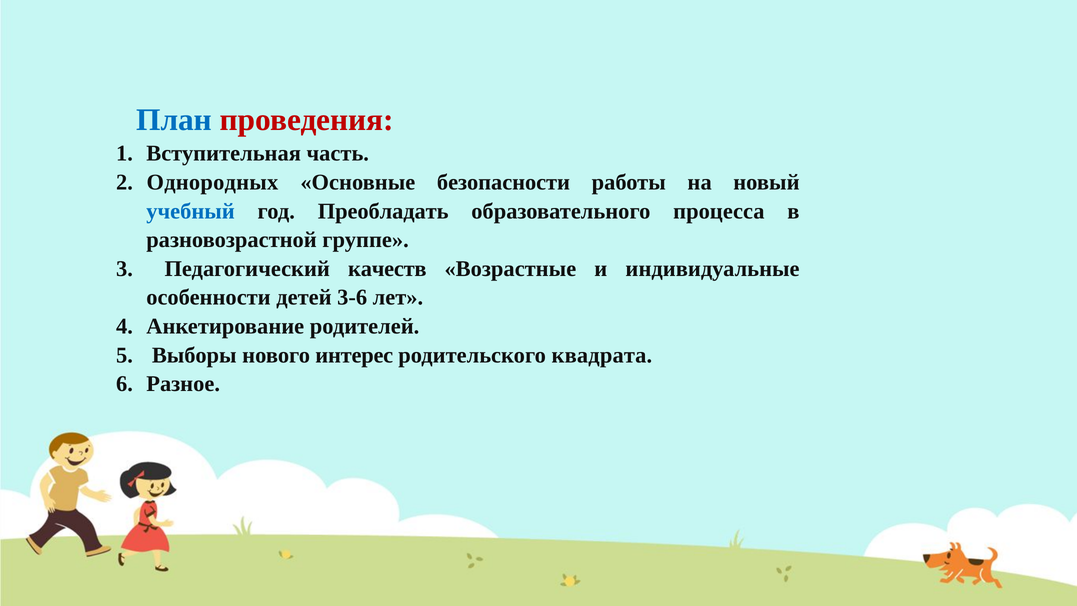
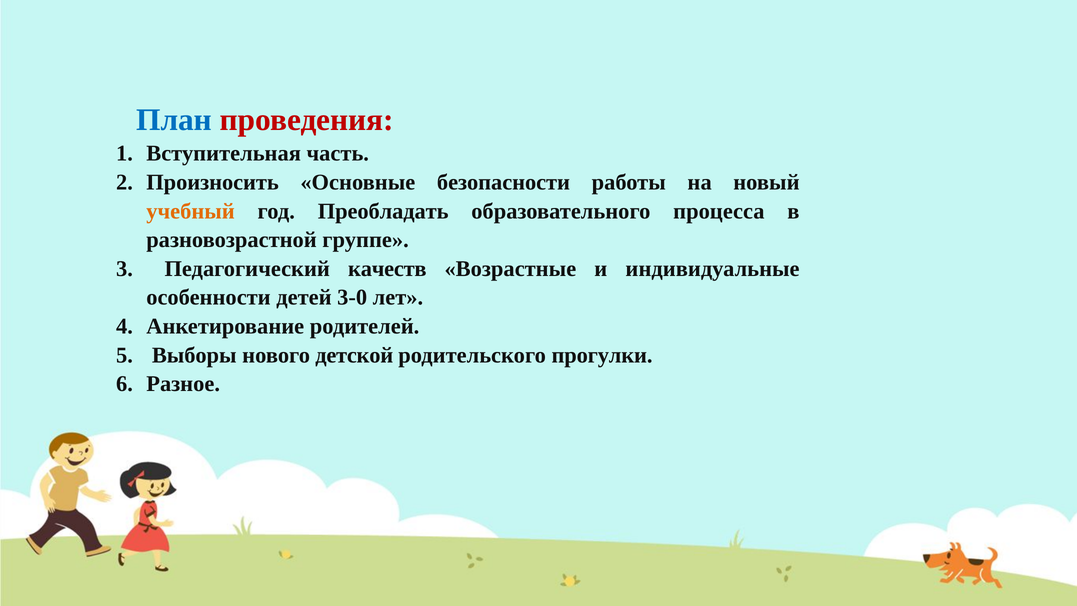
Однородных: Однородных -> Произносить (213, 182)
учебный colour: blue -> orange (191, 211)
3-6: 3-6 -> 3-0 (352, 297)
интерес: интерес -> детской (354, 355)
квадрата: квадрата -> прогулки (602, 355)
